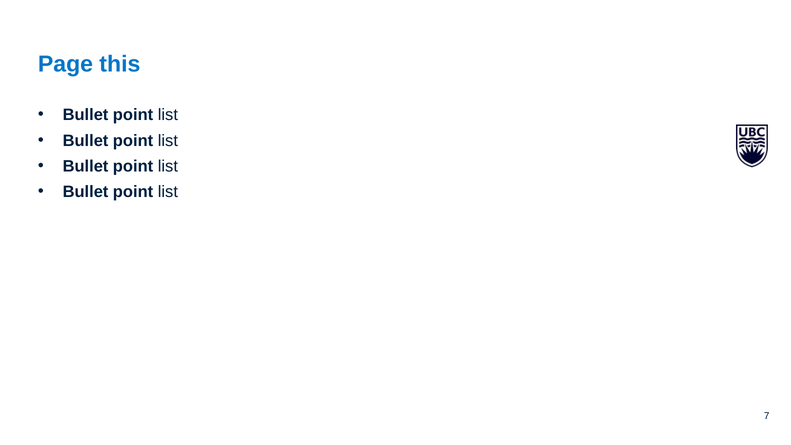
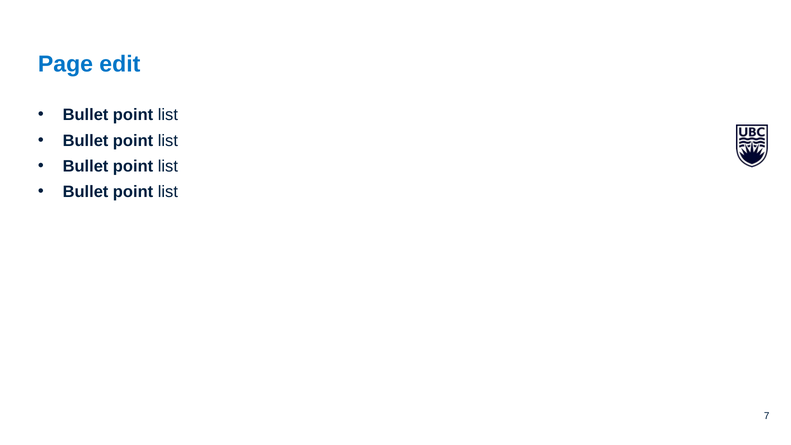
this: this -> edit (120, 64)
